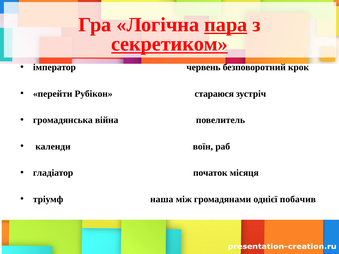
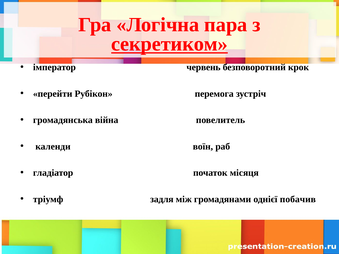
пара underline: present -> none (226, 25)
стараюся: стараюся -> перемога (214, 94)
наша: наша -> задля (162, 199)
